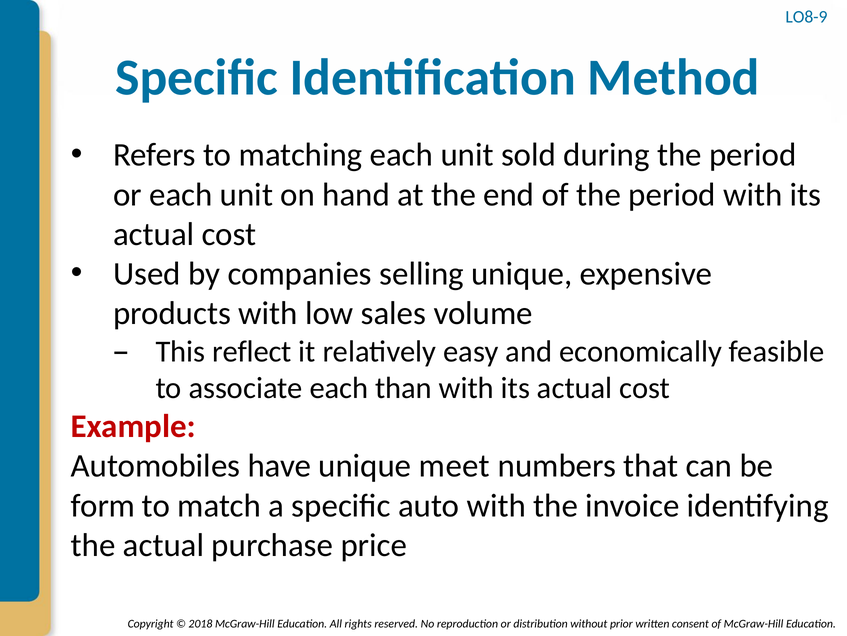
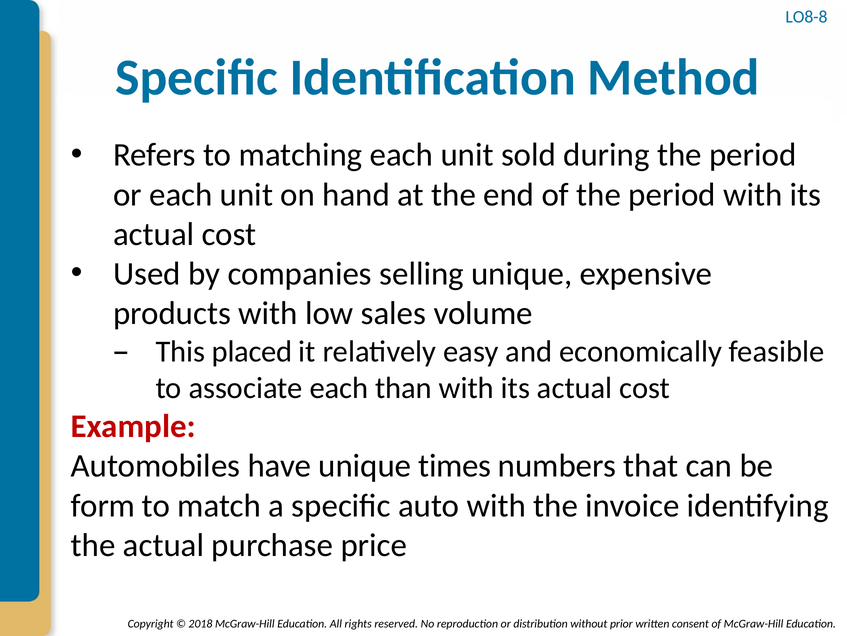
LO8-9: LO8-9 -> LO8-8 (806, 17)
reflect: reflect -> placed (252, 351)
meet: meet -> times (455, 466)
